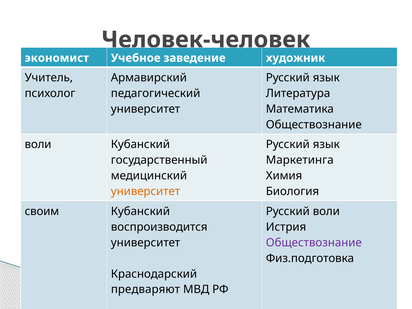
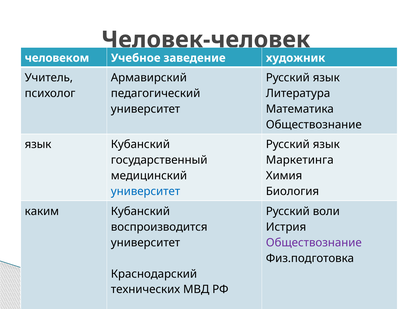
экономист: экономист -> человеком (57, 58)
воли: воли -> язык (38, 145)
университет colour: orange -> blue (146, 191)
своим: своим -> каким (42, 211)
предваряют: предваряют -> технических (146, 290)
